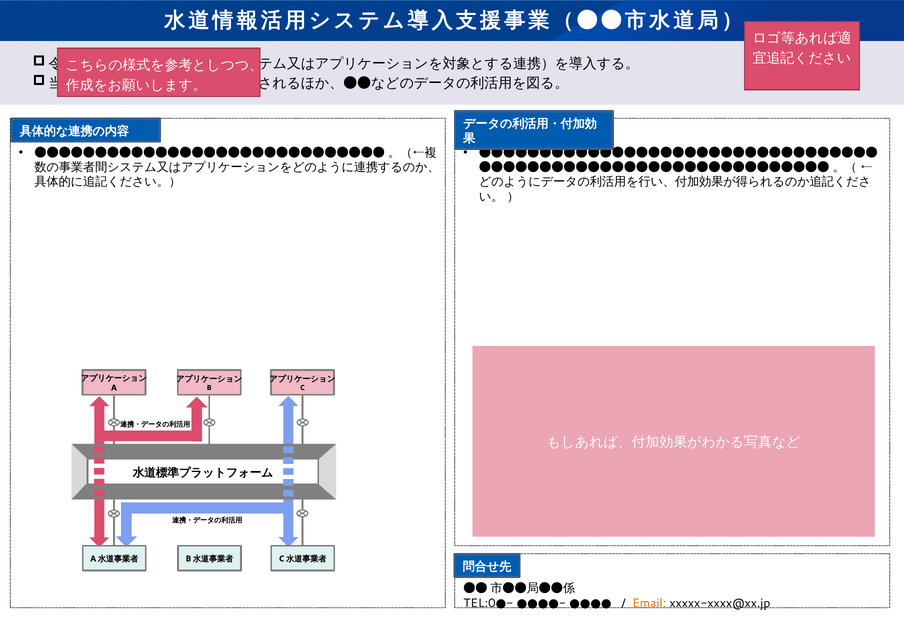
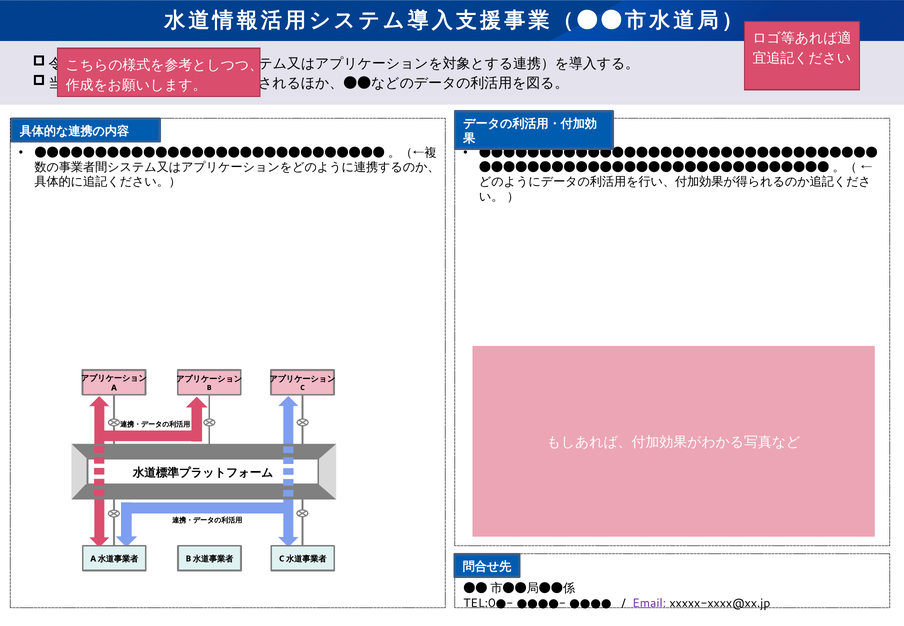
Email colour: orange -> purple (649, 603)
